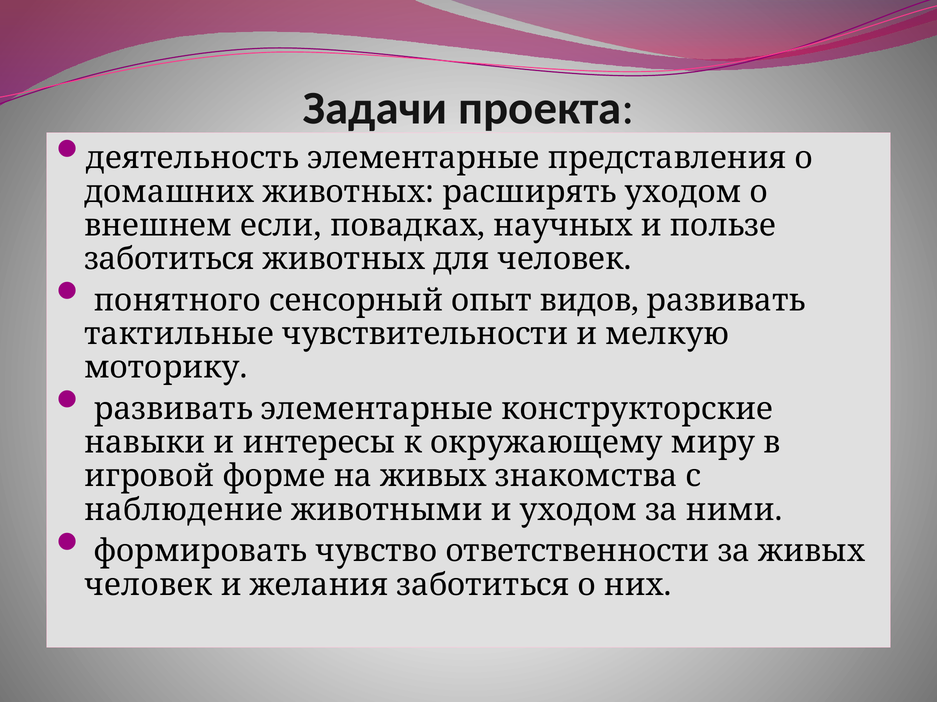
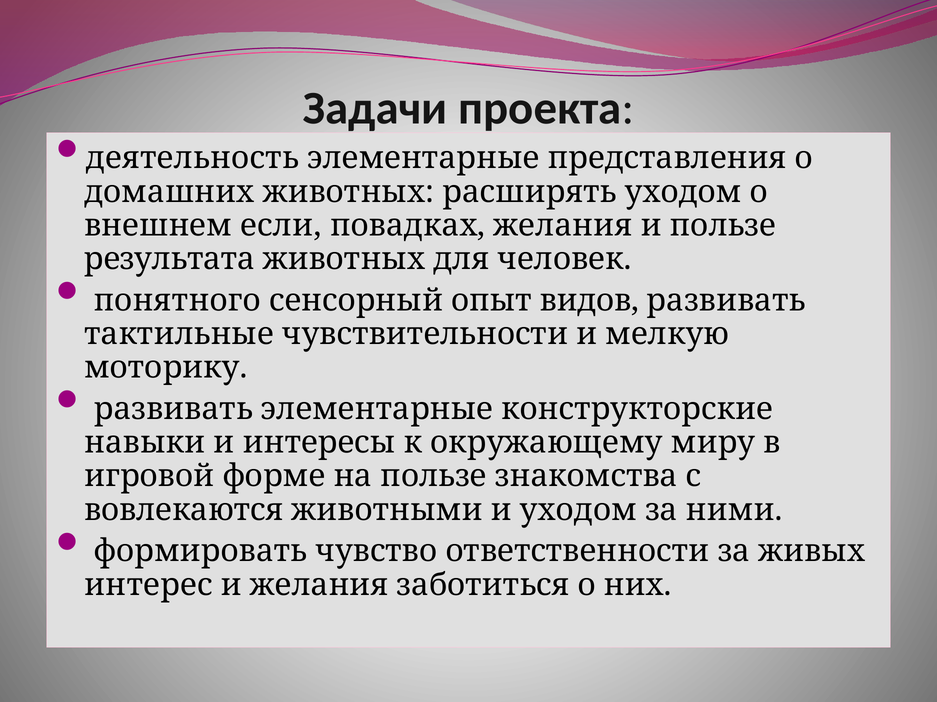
повадках научных: научных -> желания (563, 226)
заботиться: заботиться -> результата (169, 259)
на живых: живых -> пользе (434, 477)
наблюдение: наблюдение -> вовлекаются (184, 510)
человек: человек -> интерес (148, 585)
